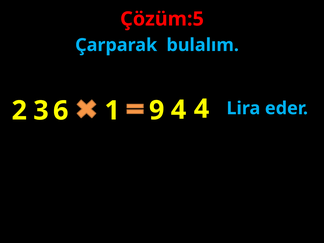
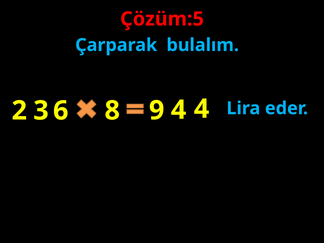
1: 1 -> 8 (112, 111)
